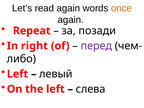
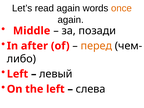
Repeat: Repeat -> Middle (32, 31)
right: right -> after (34, 46)
перед colour: purple -> orange (96, 46)
